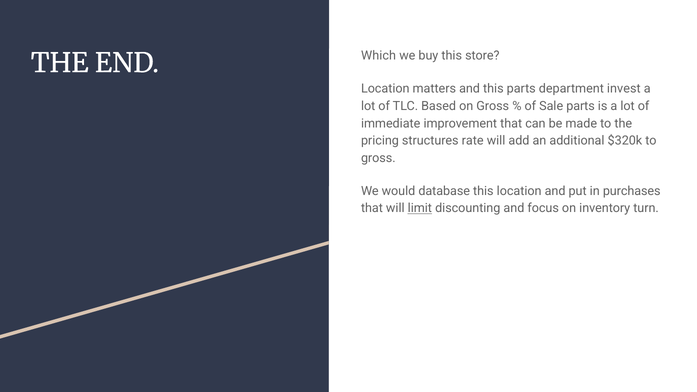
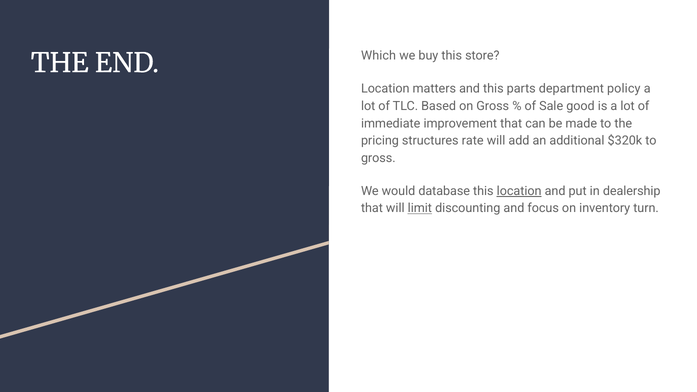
invest: invest -> policy (624, 89)
Sale parts: parts -> good (580, 106)
location underline: none -> present (519, 191)
purchases: purchases -> dealership (632, 191)
